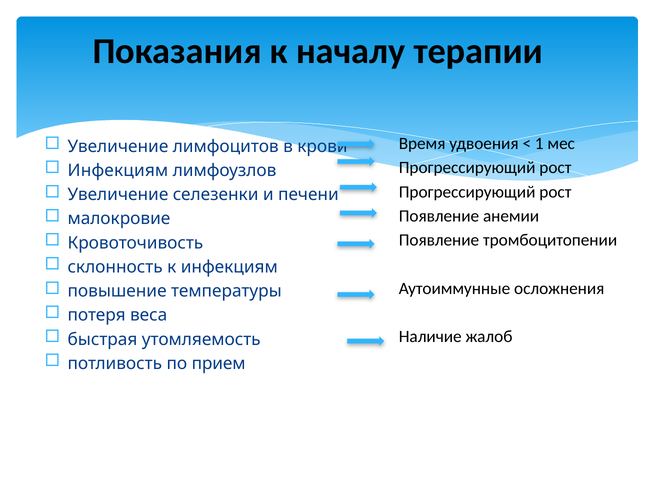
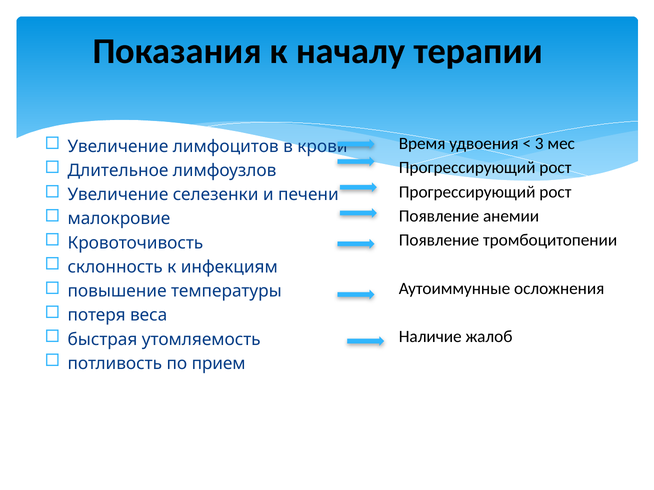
1: 1 -> 3 (539, 144)
Инфекциям: Инфекциям -> Длительное (118, 171)
